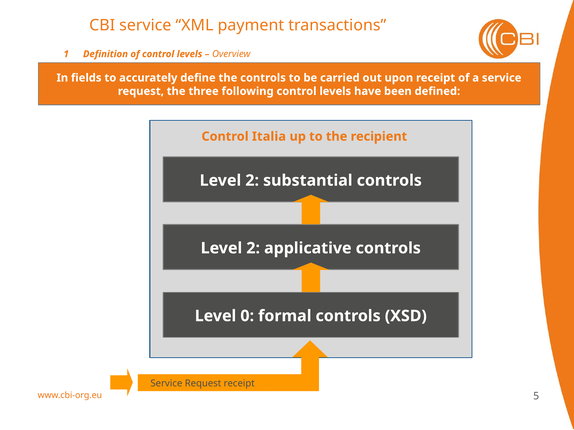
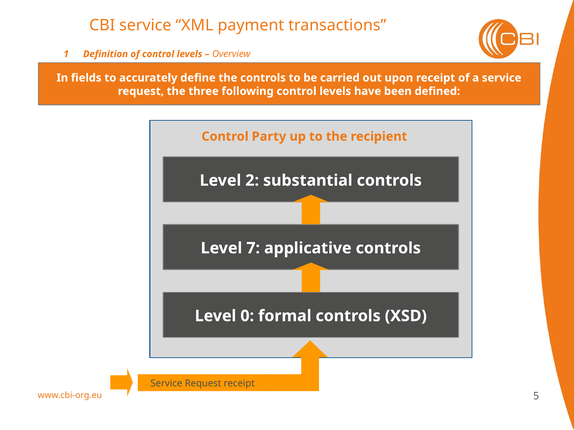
Italia: Italia -> Party (269, 137)
2: 2 -> 7 (253, 248)
